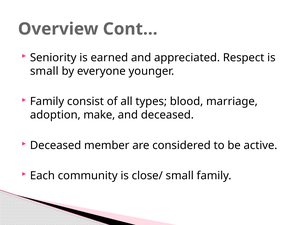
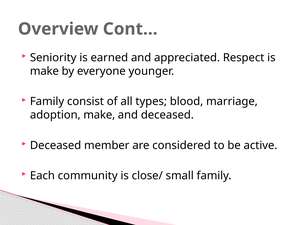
small: small -> make (44, 71)
